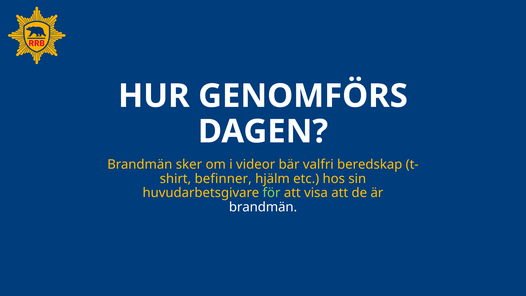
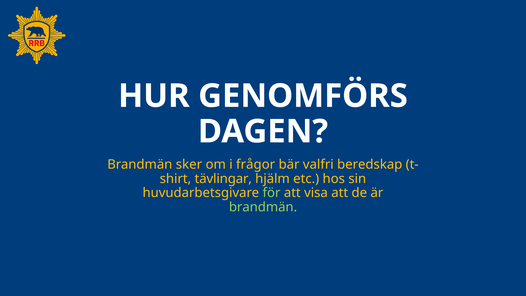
videor: videor -> frågor (256, 164)
befinner: befinner -> tävlingar (223, 179)
brandmän colour: white -> light green (263, 207)
